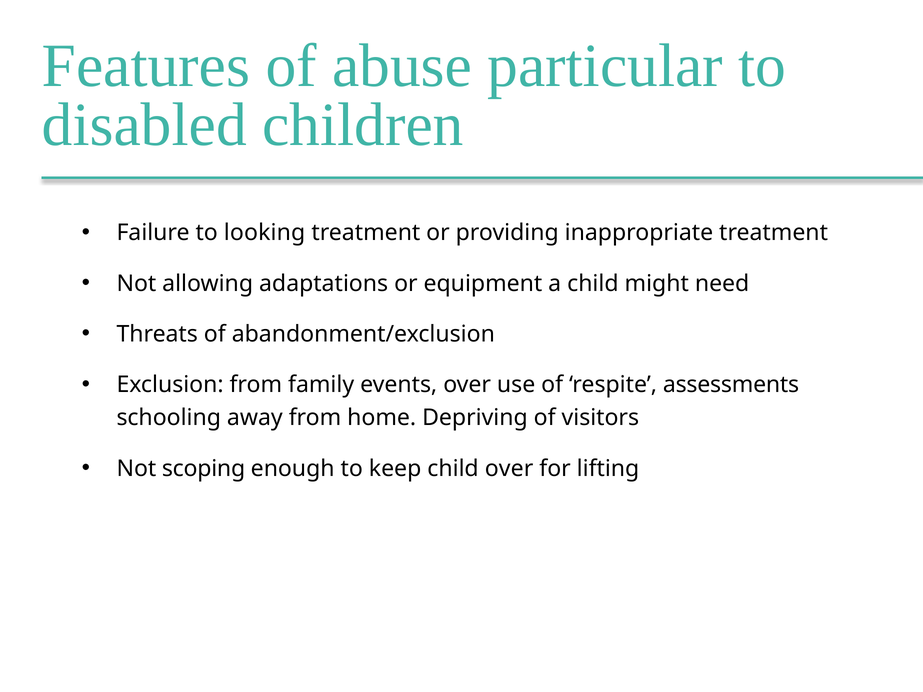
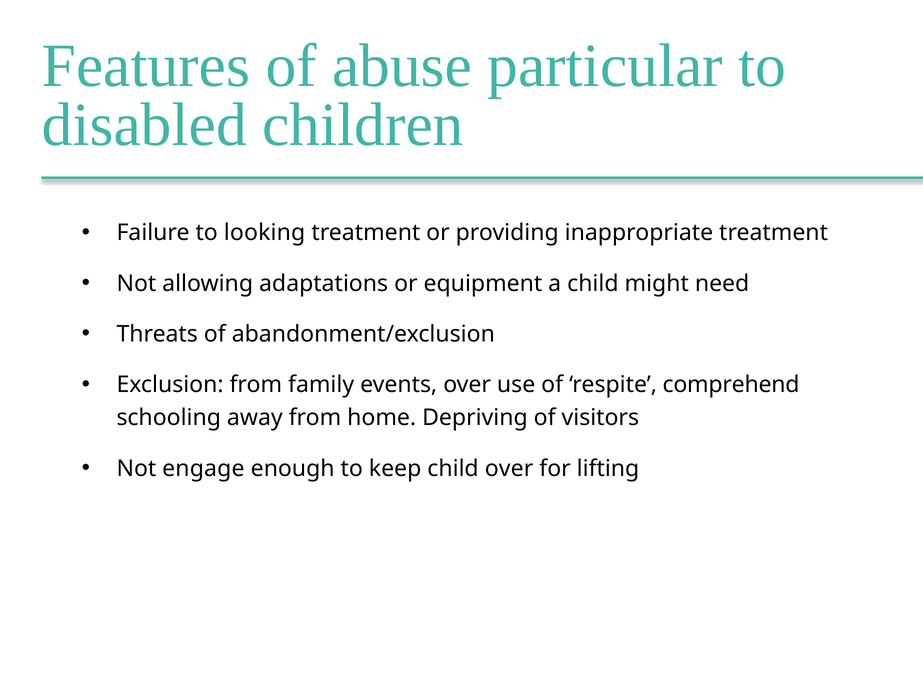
assessments: assessments -> comprehend (731, 385)
scoping: scoping -> engage (203, 469)
